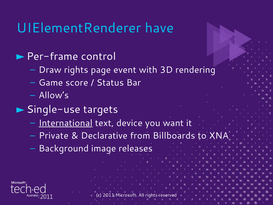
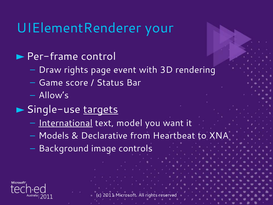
have: have -> your (159, 28)
targets underline: none -> present (101, 109)
device: device -> model (129, 123)
Private: Private -> Models (54, 136)
Billboards: Billboards -> Heartbeat (174, 136)
releases: releases -> controls (136, 148)
